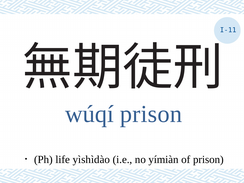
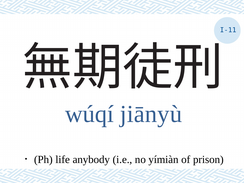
wúqí prison: prison -> jiānyù (151, 114)
yìshìdào: yìshìdào -> anybody (91, 160)
